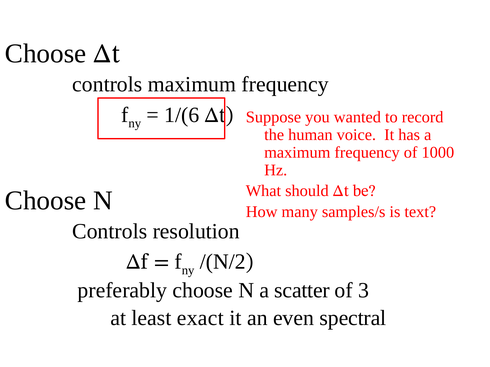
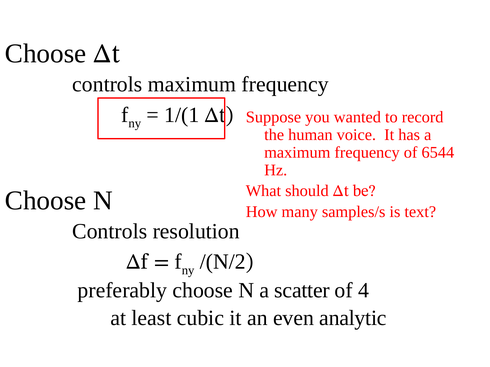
1/(6: 1/(6 -> 1/(1 (182, 115)
1000: 1000 -> 6544 (438, 153)
3: 3 -> 4 (364, 291)
exact: exact -> cubic (200, 319)
spectral: spectral -> analytic (353, 319)
